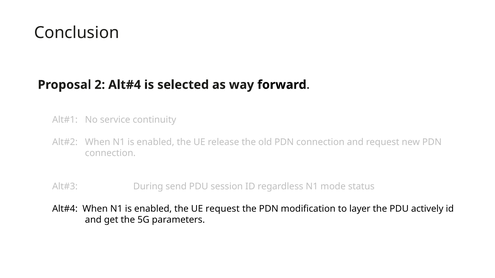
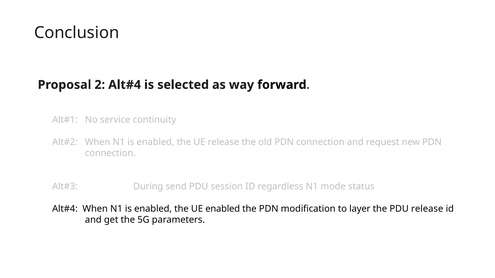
UE request: request -> enabled (223, 209)
PDU actively: actively -> release (427, 209)
